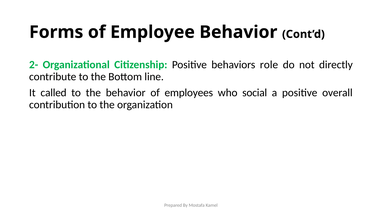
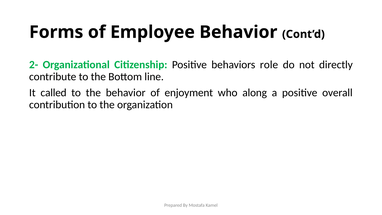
employees: employees -> enjoyment (189, 93)
social: social -> along (255, 93)
